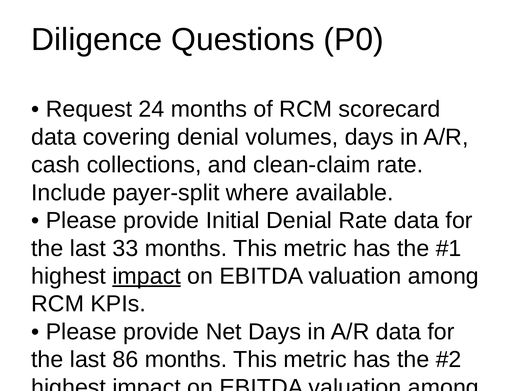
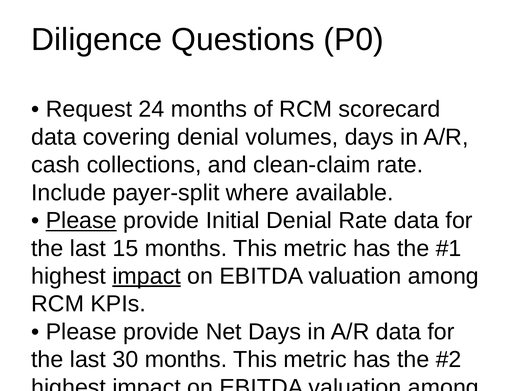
Please underline: none -> present (81, 221)
33: 33 -> 15 (125, 249)
86: 86 -> 30 (125, 360)
